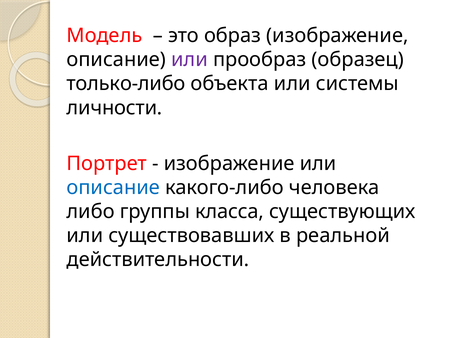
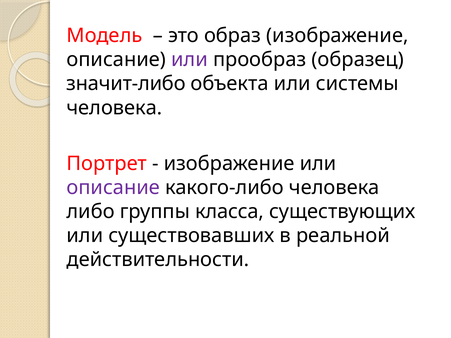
только-либо: только-либо -> значит-либо (126, 84)
личности: личности -> человека (114, 108)
описание colour: blue -> purple (113, 188)
